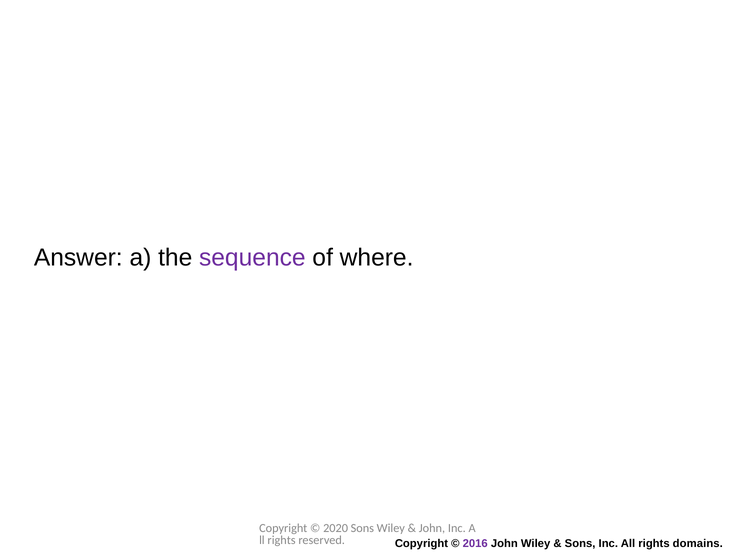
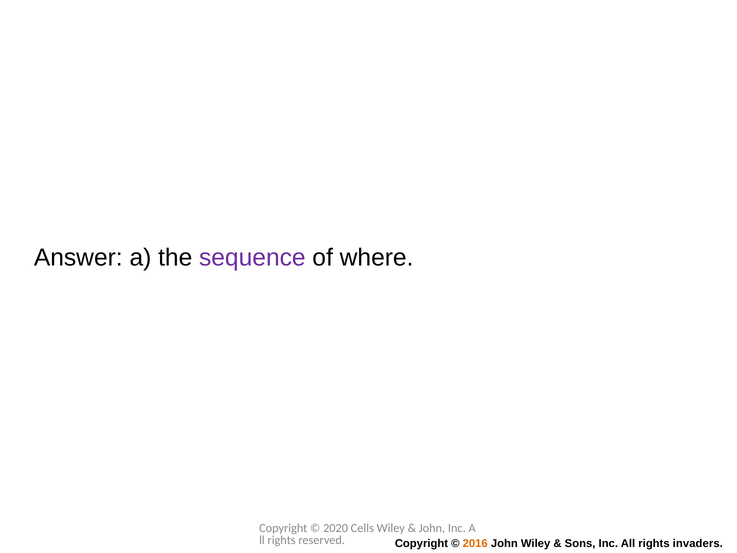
2020 Sons: Sons -> Cells (362, 528)
2016 colour: purple -> orange (475, 543)
domains: domains -> invaders (698, 543)
